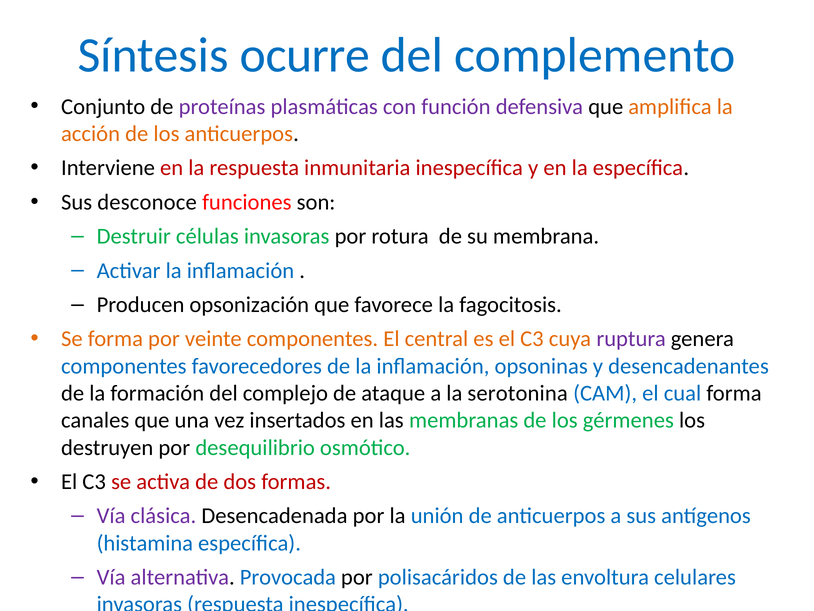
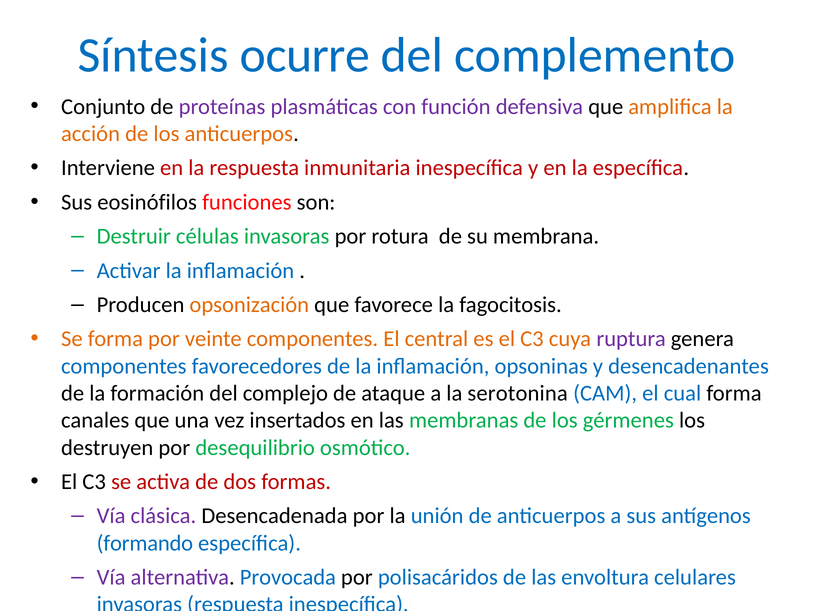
desconoce: desconoce -> eosinófilos (147, 202)
opsonización colour: black -> orange (249, 304)
histamina: histamina -> formando (145, 543)
